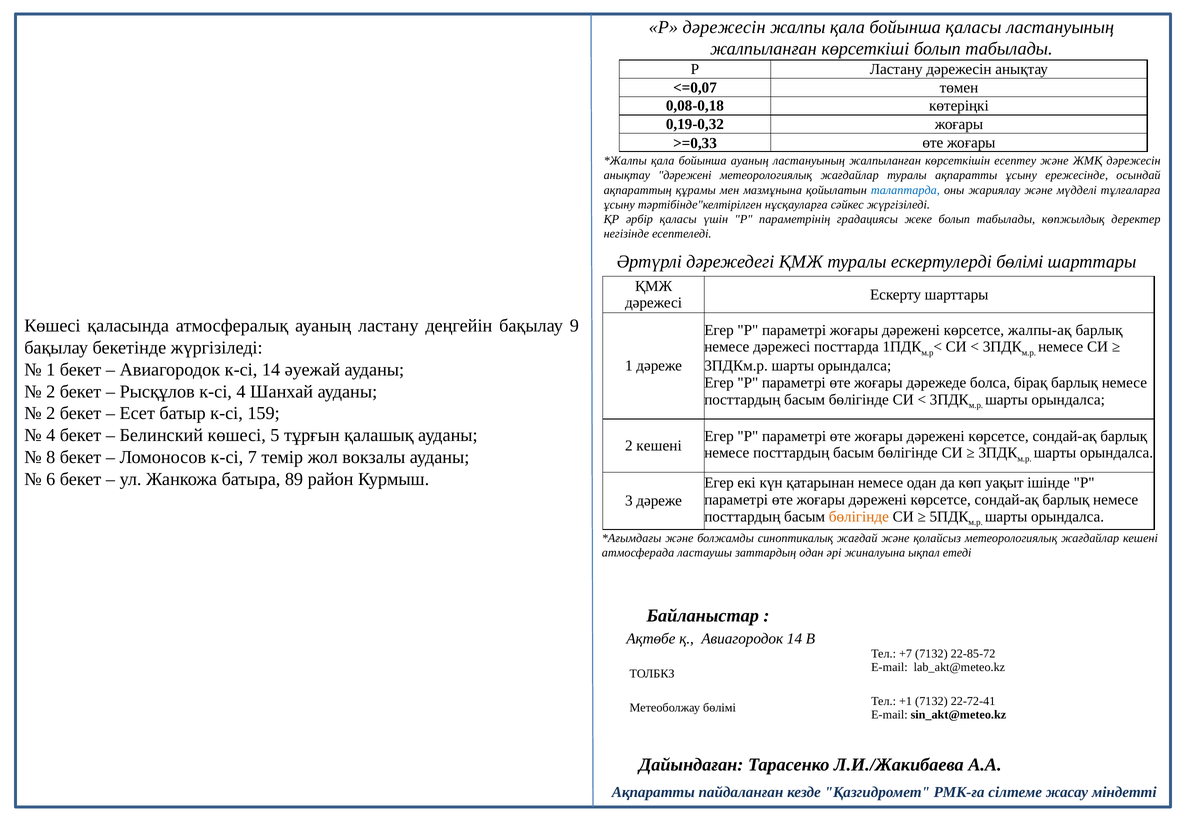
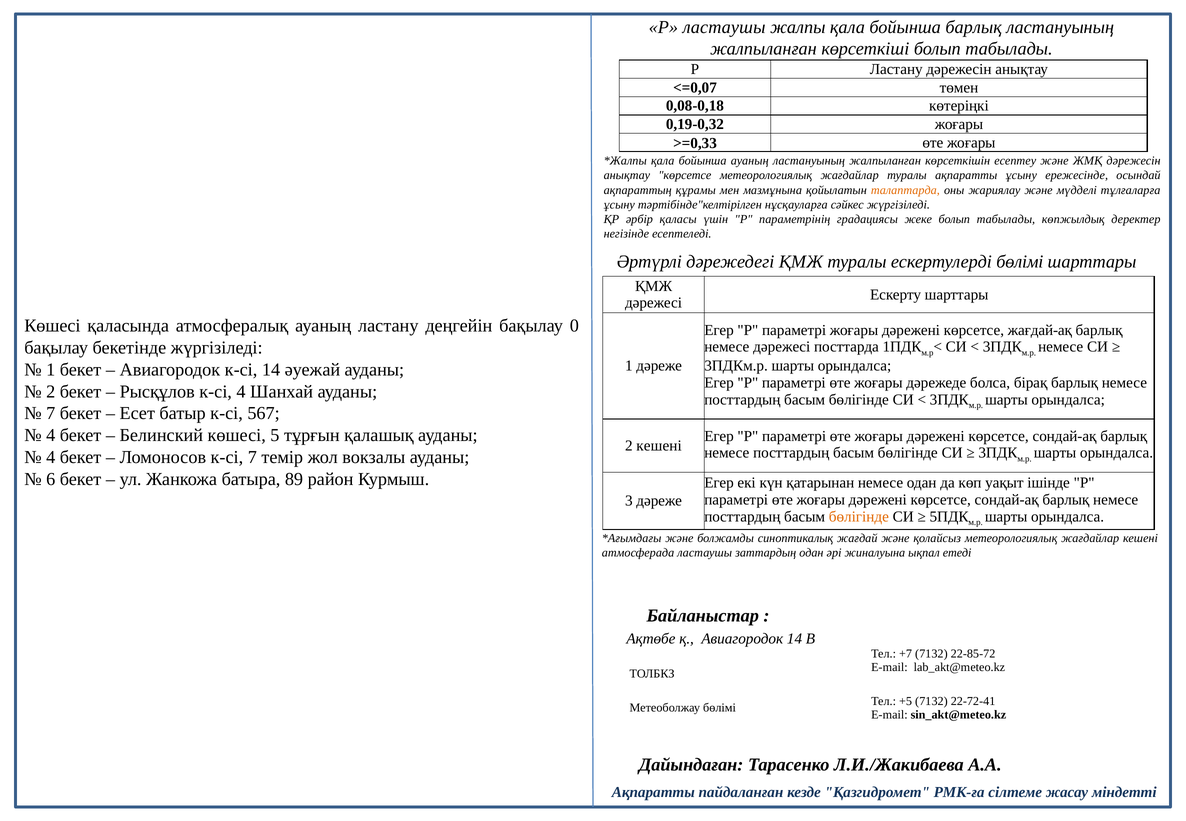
Р дәрежесін: дәрежесін -> ластаушы (724, 27)
бойынша қаласы: қаласы -> барлық (974, 27)
анықтау дәрежені: дәрежені -> көрсетсе (685, 176)
талаптарда colour: blue -> orange (905, 190)
9: 9 -> 0 (574, 326)
жалпы-ақ: жалпы-ақ -> жағдай-ақ (1040, 330)
2: 2 -> 7 (51, 413)
159: 159 -> 567 (264, 413)
8: 8 -> 4 (51, 457)
+1: +1 -> +5 (906, 701)
